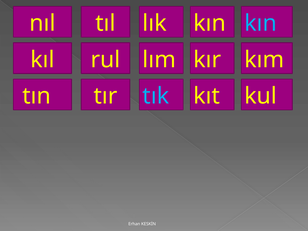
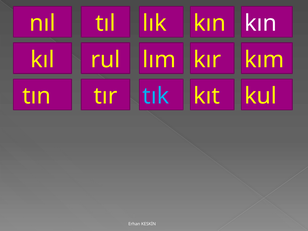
kın colour: light blue -> white (261, 23)
